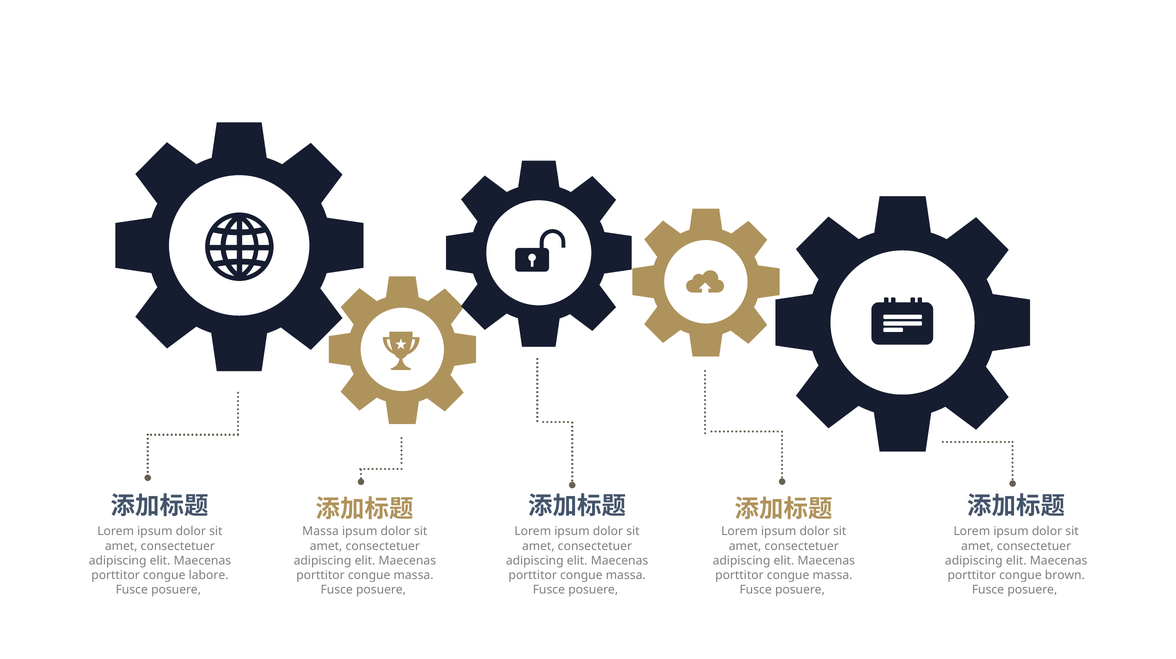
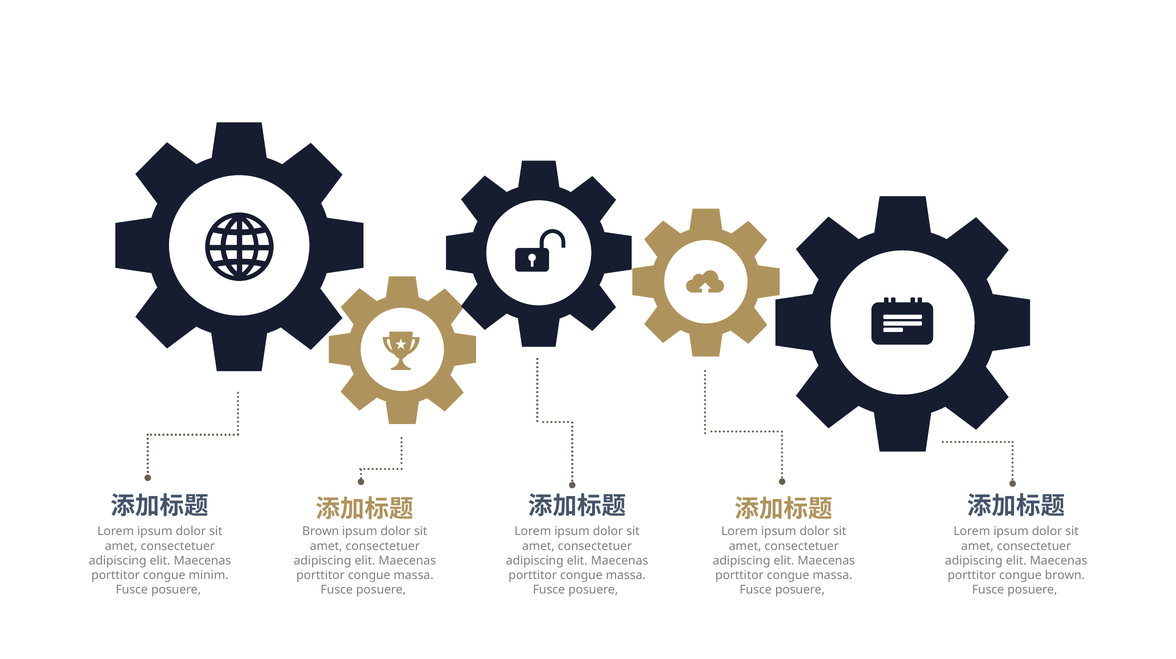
Massa: Massa -> Brown (321, 531)
labore: labore -> minim (209, 575)
